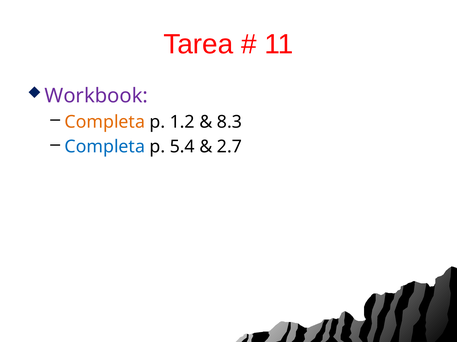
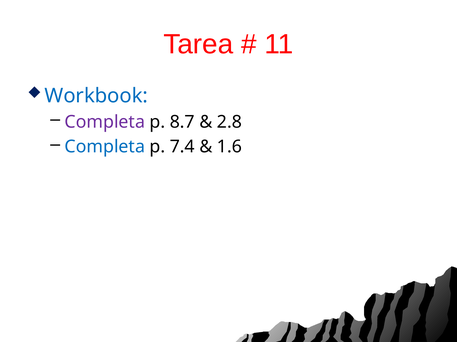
Workbook colour: purple -> blue (96, 96)
Completa colour: orange -> purple (105, 122)
1.2: 1.2 -> 8.7 (182, 122)
8.3: 8.3 -> 2.8 (230, 122)
5.4: 5.4 -> 7.4 (182, 147)
2.7: 2.7 -> 1.6 (230, 147)
